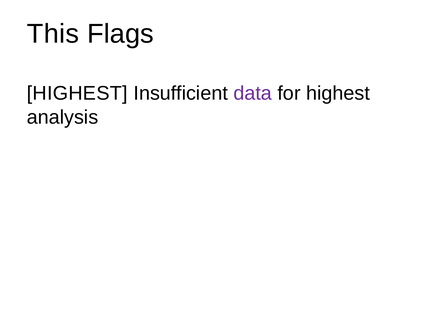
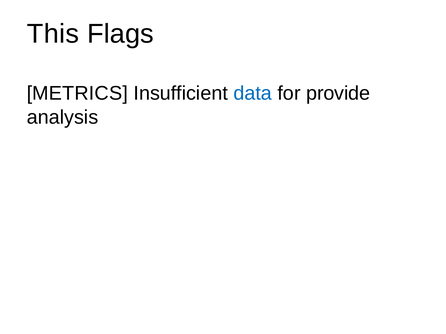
HIGHEST: HIGHEST -> METRICS (77, 94)
data colour: purple -> blue (253, 94)
for highest: highest -> provide (338, 94)
